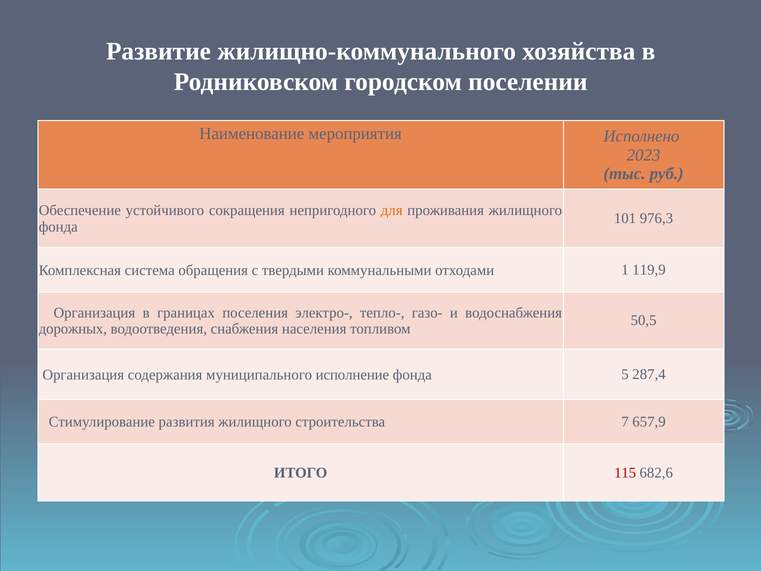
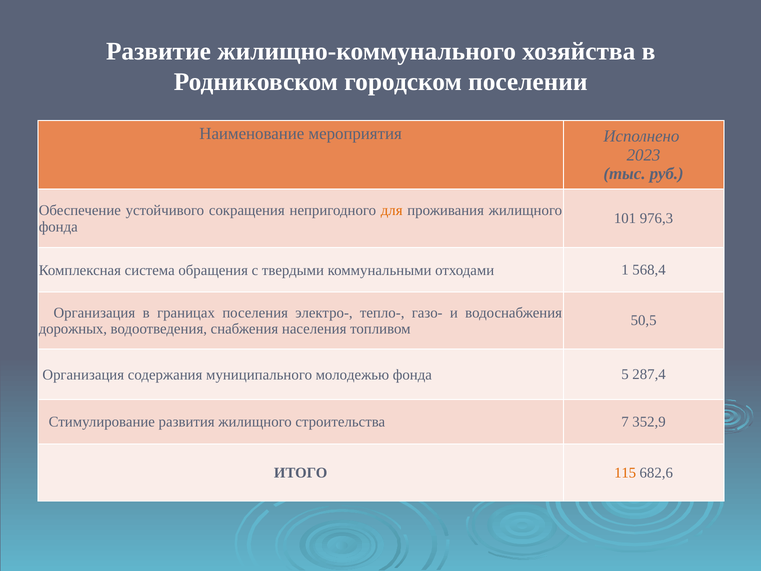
119,9: 119,9 -> 568,4 (649, 270)
исполнение: исполнение -> молодежью (352, 375)
657,9: 657,9 -> 352,9 (649, 422)
115 colour: red -> orange (625, 473)
